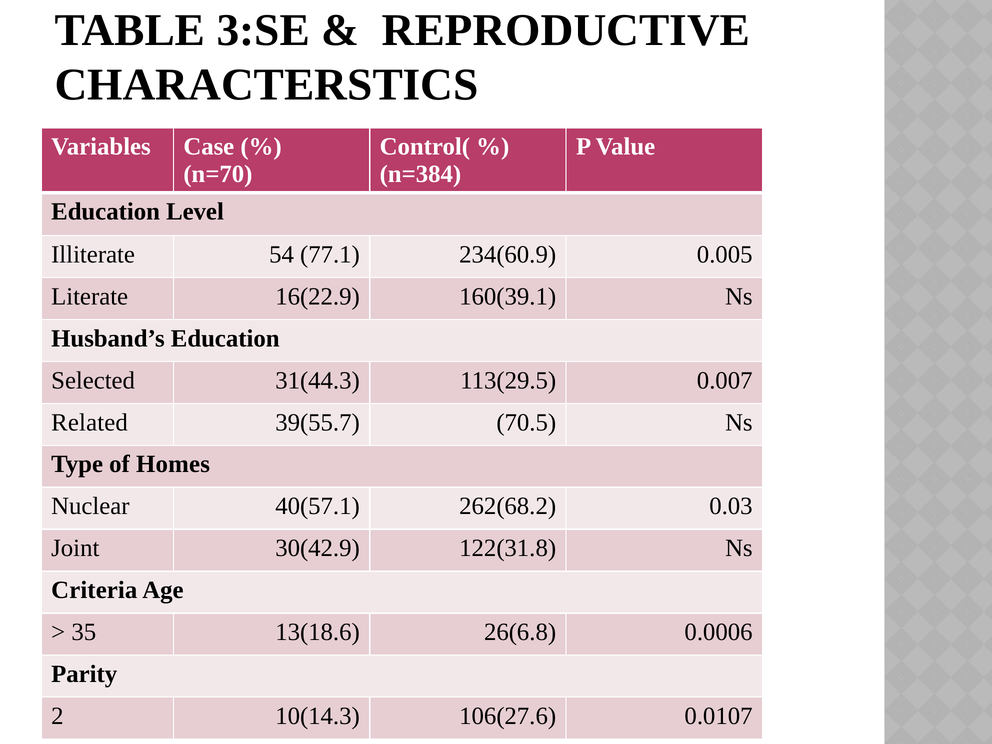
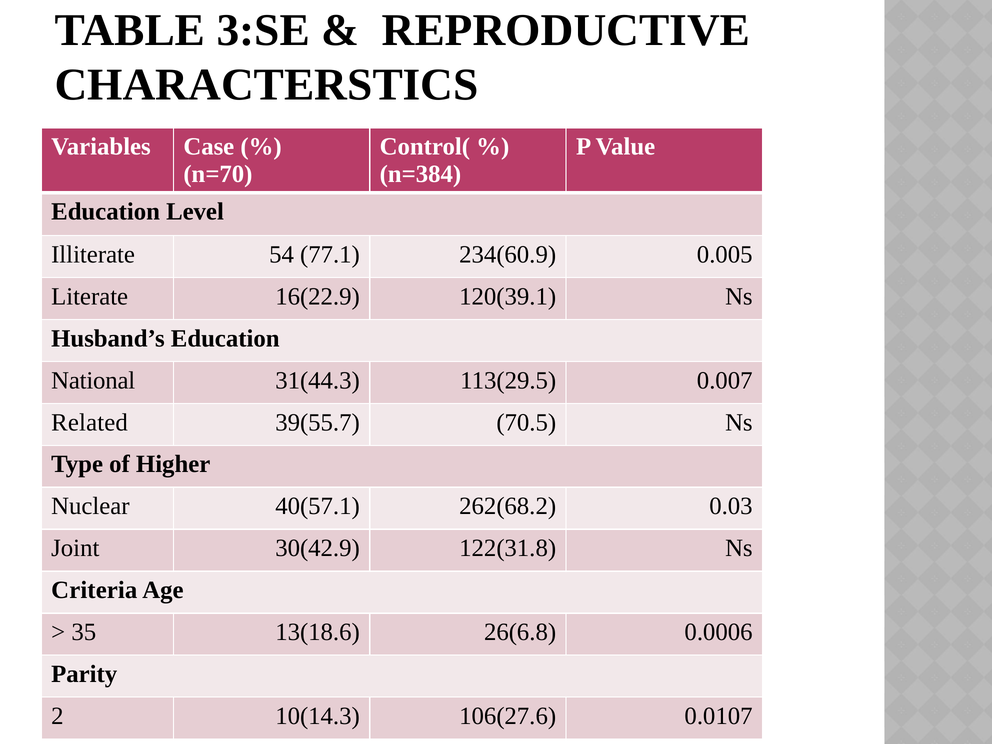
160(39.1: 160(39.1 -> 120(39.1 (508, 297)
Selected: Selected -> National (93, 380)
Homes: Homes -> Higher (173, 464)
